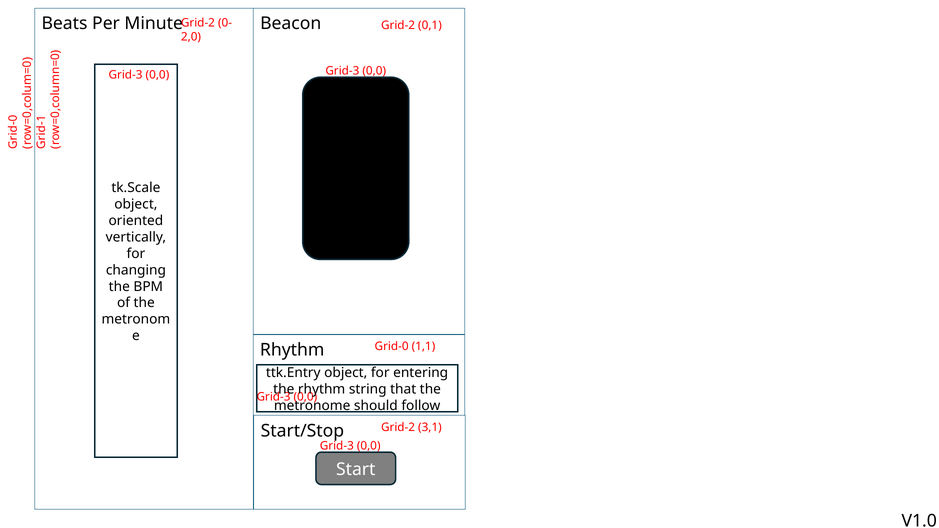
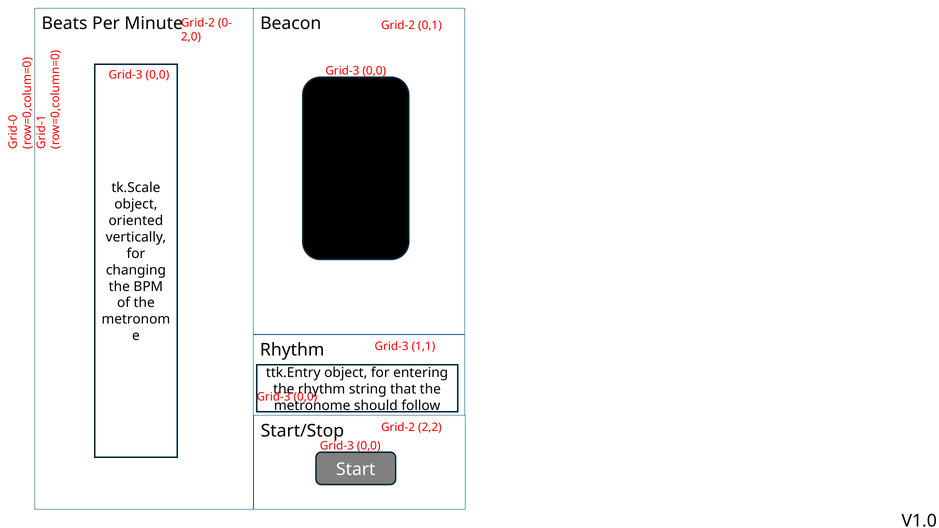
Grid-0: Grid-0 -> Grid-3 (392, 346)
3,1: 3,1 -> 2,2 (430, 427)
